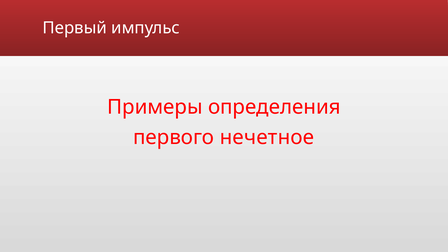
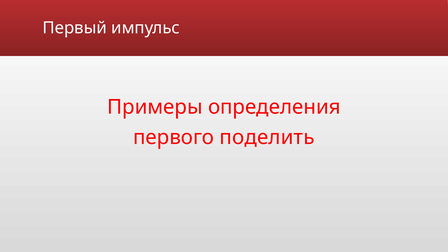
нечетное: нечетное -> поделить (267, 138)
